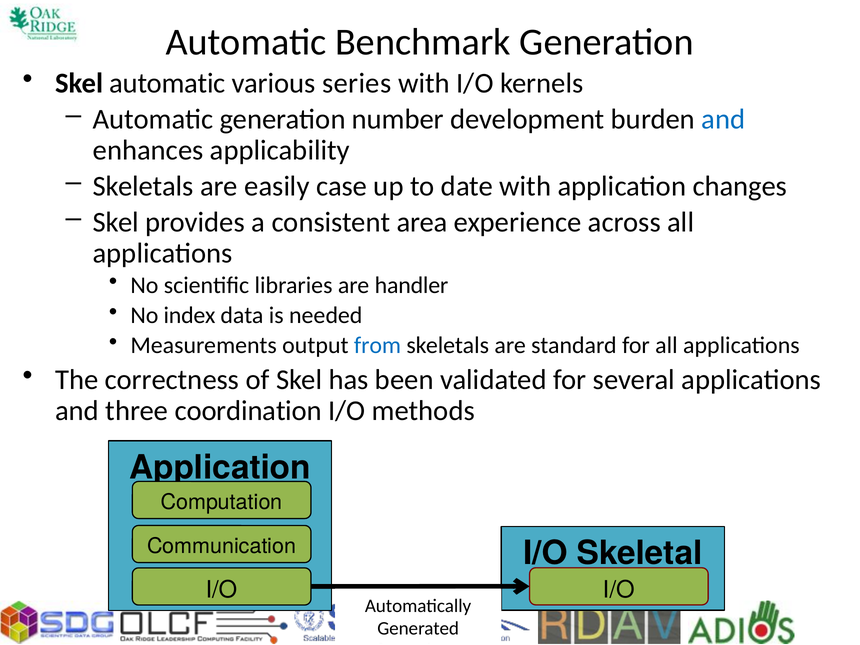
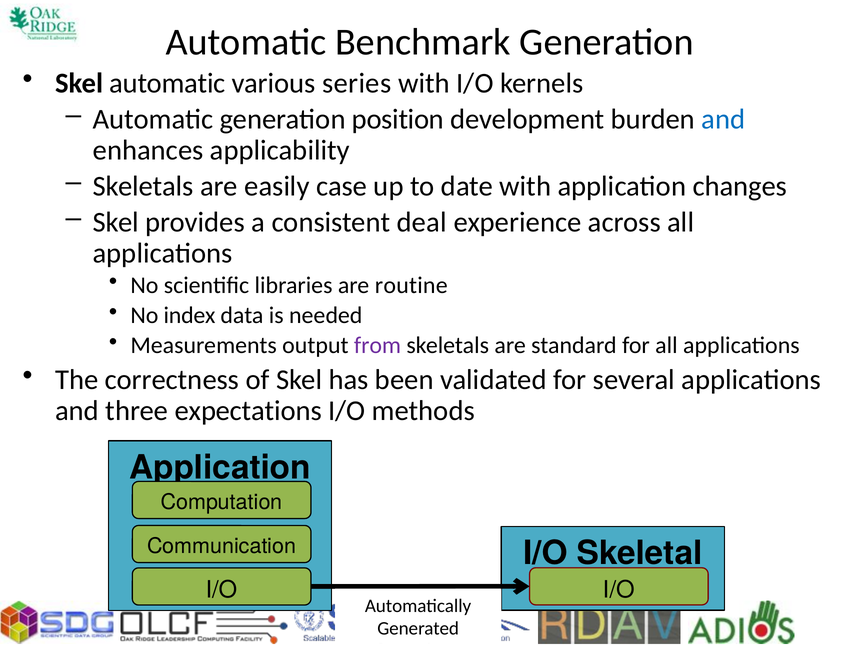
number: number -> position (398, 119)
area: area -> deal (422, 222)
handler: handler -> routine (411, 285)
from colour: blue -> purple (377, 346)
coordination: coordination -> expectations (248, 411)
